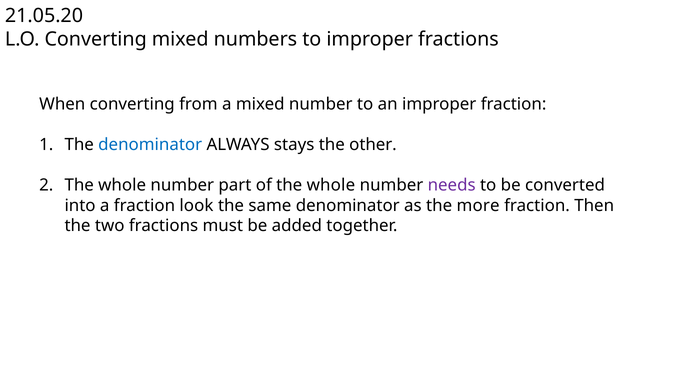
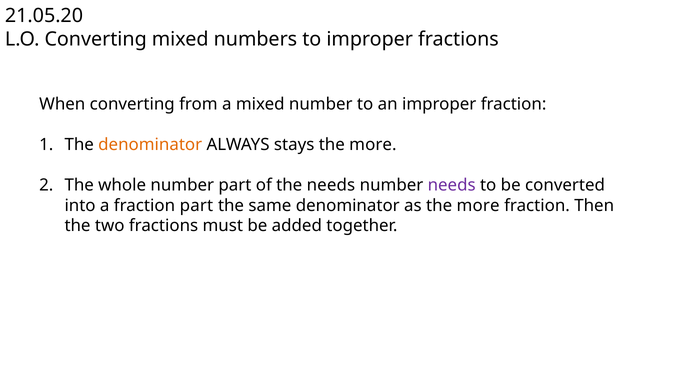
denominator colour: blue -> orange (150, 145)
stays the other: other -> more (373, 145)
of the whole: whole -> needs (331, 185)
fraction look: look -> part (196, 206)
